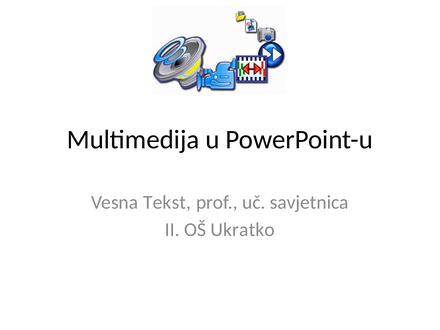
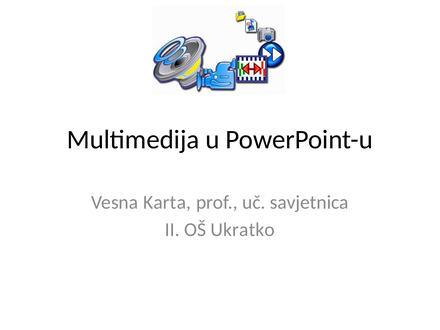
Tekst: Tekst -> Karta (167, 202)
